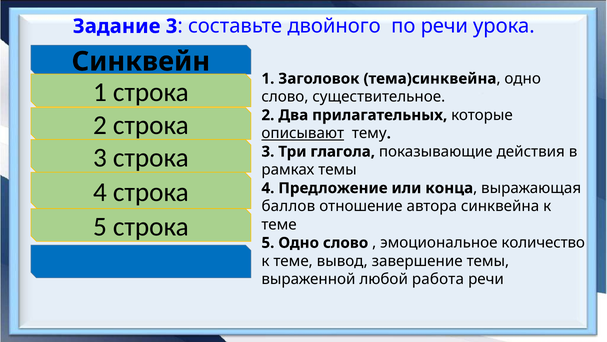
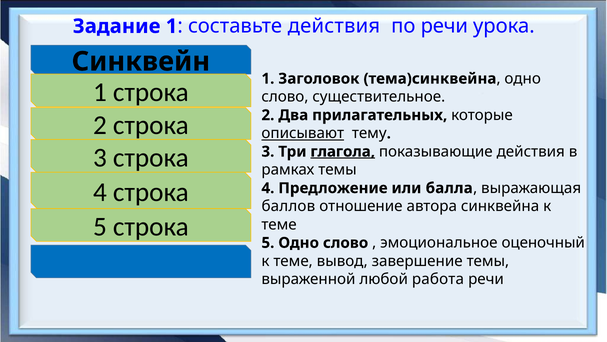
Задание 3: 3 -> 1 (172, 26)
составьте двойного: двойного -> действия (334, 26)
глагола underline: none -> present (343, 151)
конца: конца -> балла (449, 188)
количество: количество -> оценочный (543, 242)
